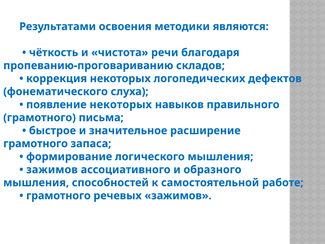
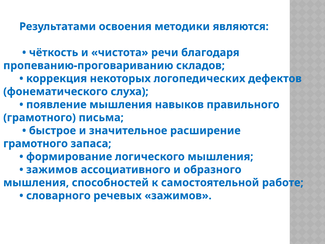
появление некоторых: некоторых -> мышления (121, 105)
грамотного: грамотного -> словарного (58, 196)
